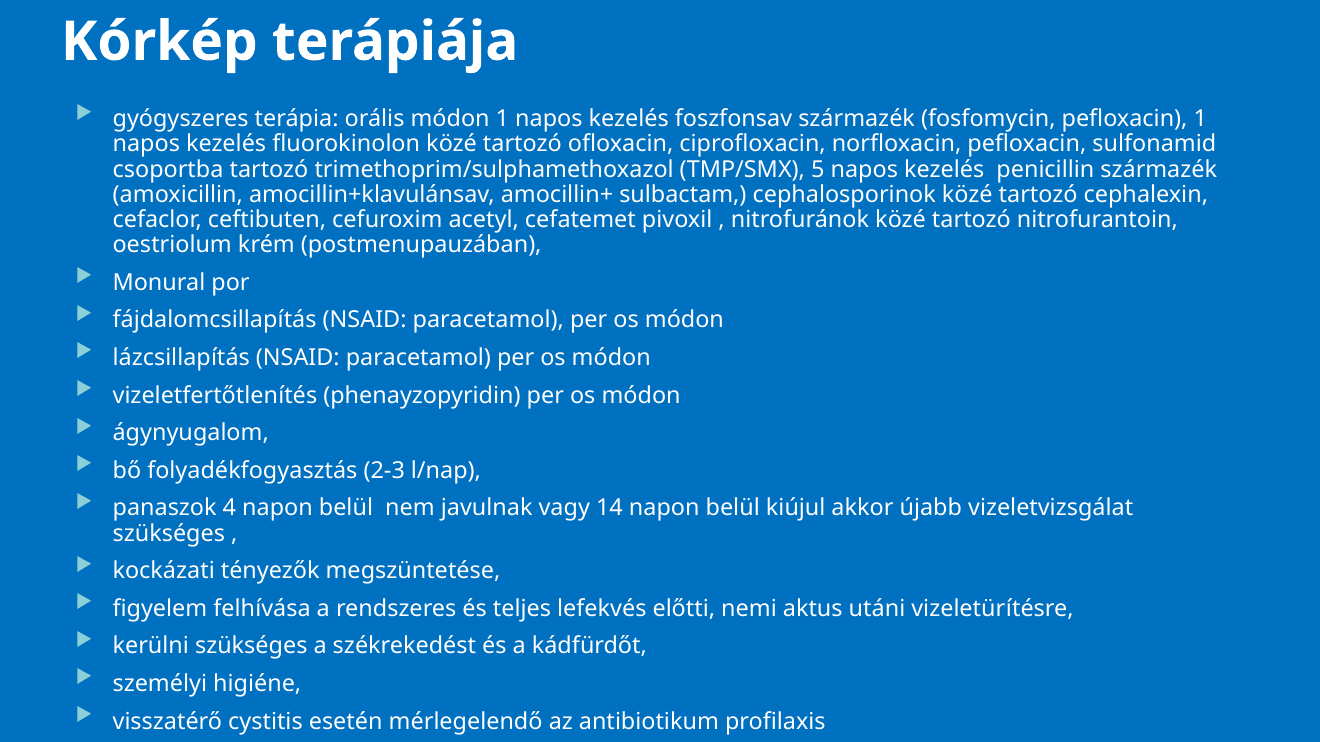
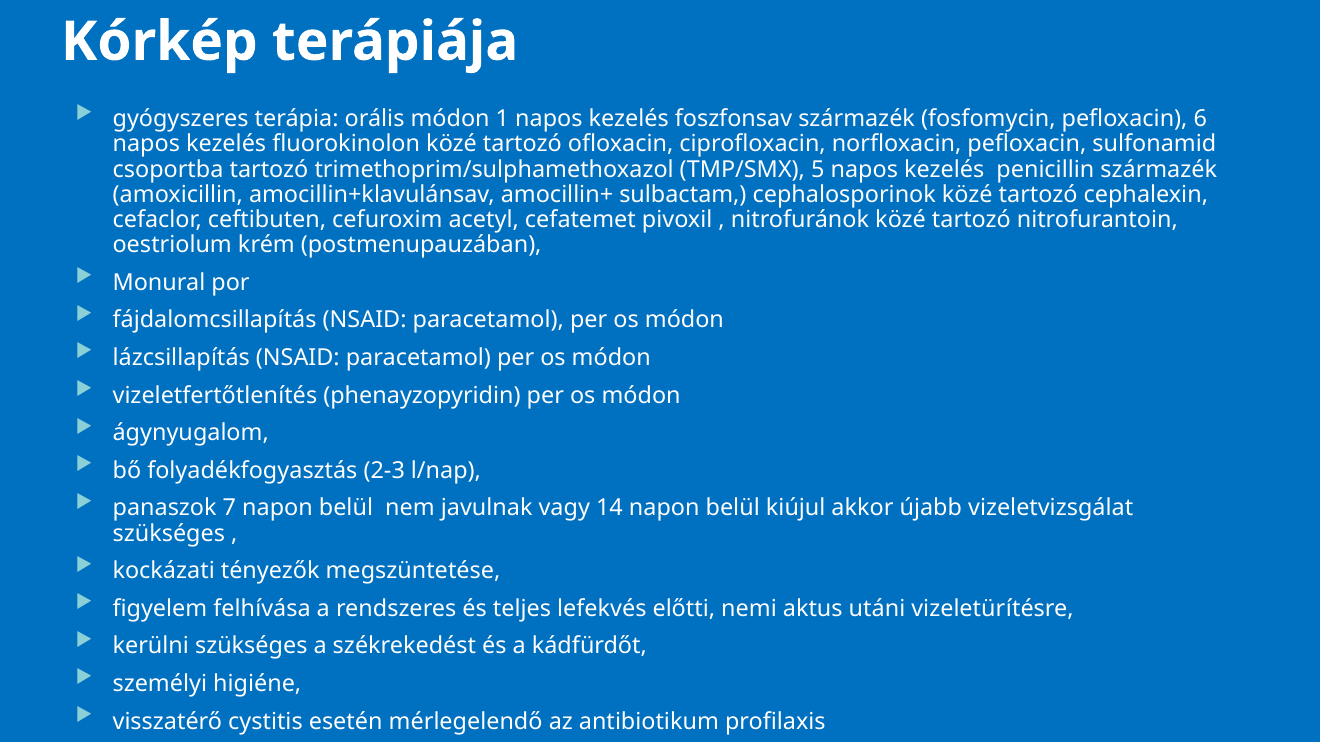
pefloxacin 1: 1 -> 6 (1200, 119)
4: 4 -> 7 (229, 509)
